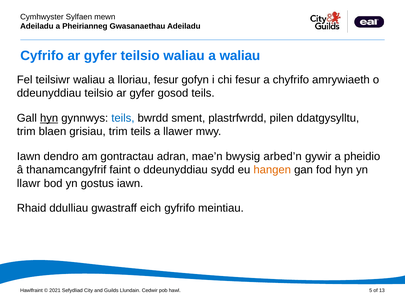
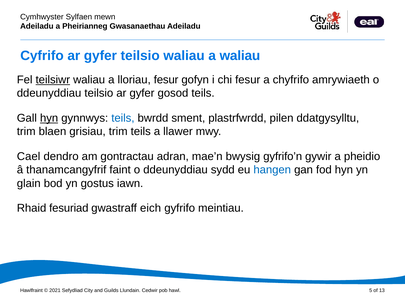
teilsiwr underline: none -> present (53, 80)
Iawn: Iawn -> Cael (29, 156)
arbed’n: arbed’n -> gyfrifo’n (283, 156)
hangen colour: orange -> blue (272, 170)
llawr: llawr -> glain (29, 183)
ddulliau: ddulliau -> fesuriad (69, 208)
